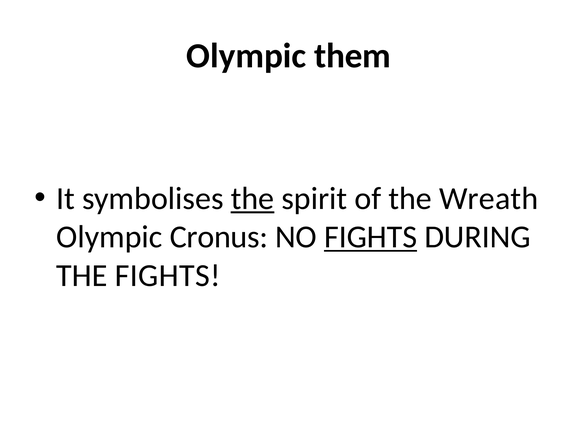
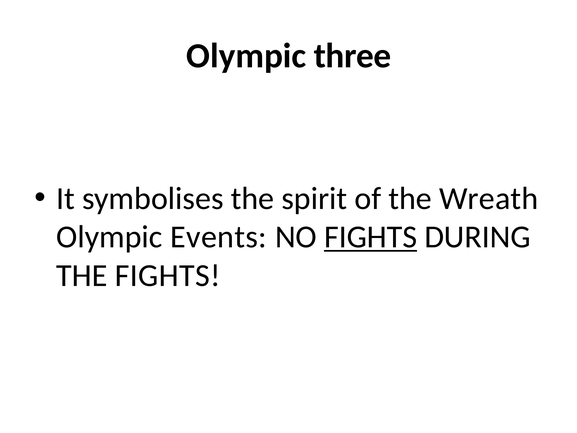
them: them -> three (353, 56)
the underline: present -> none (253, 198)
Cronus: Cronus -> Events (219, 237)
